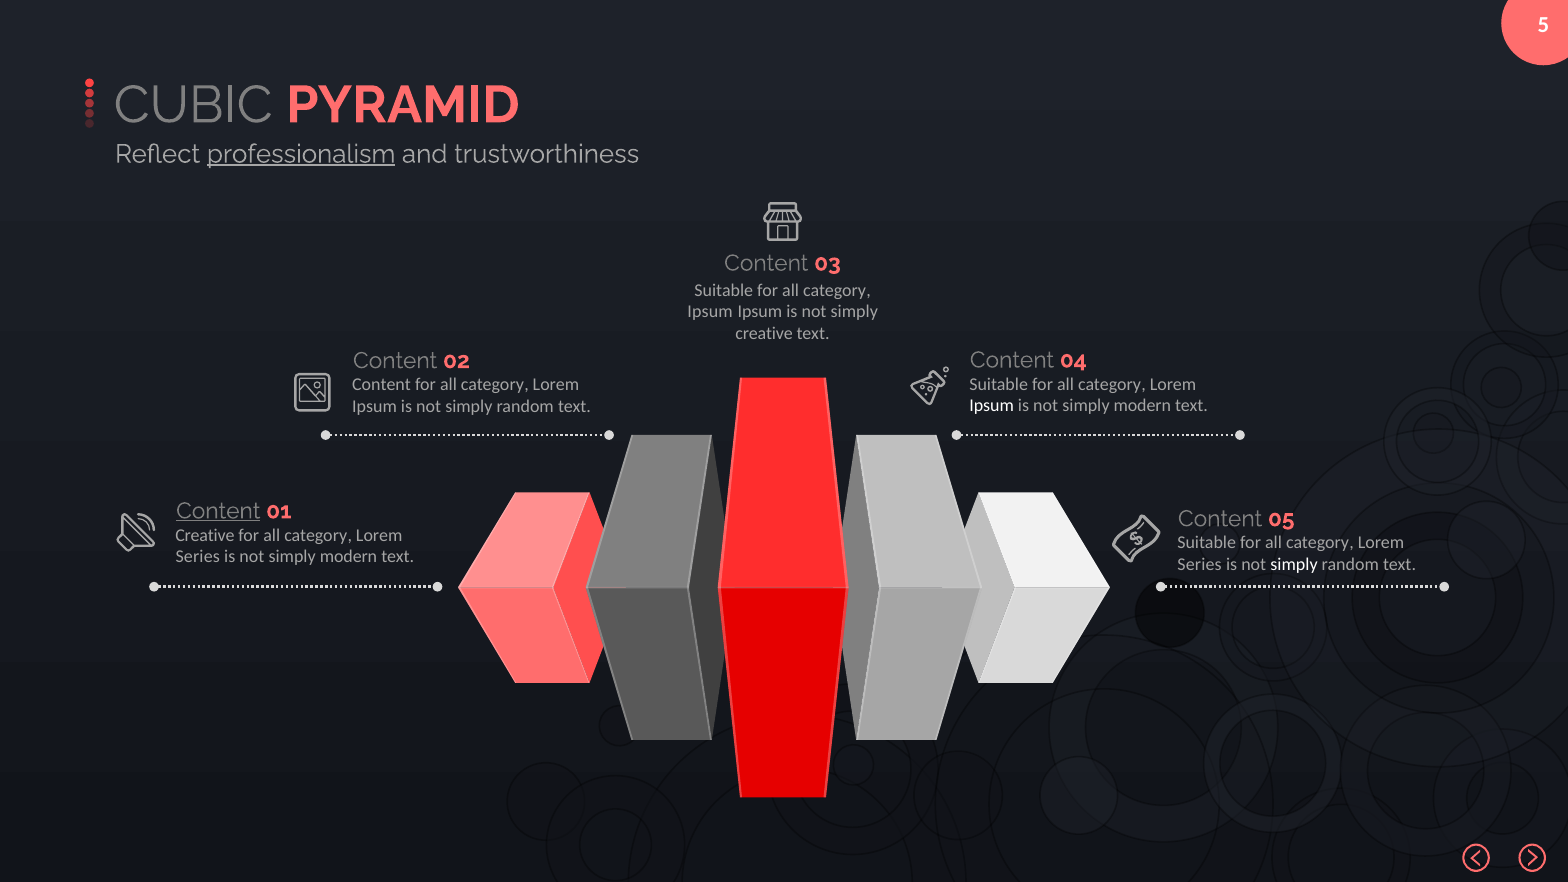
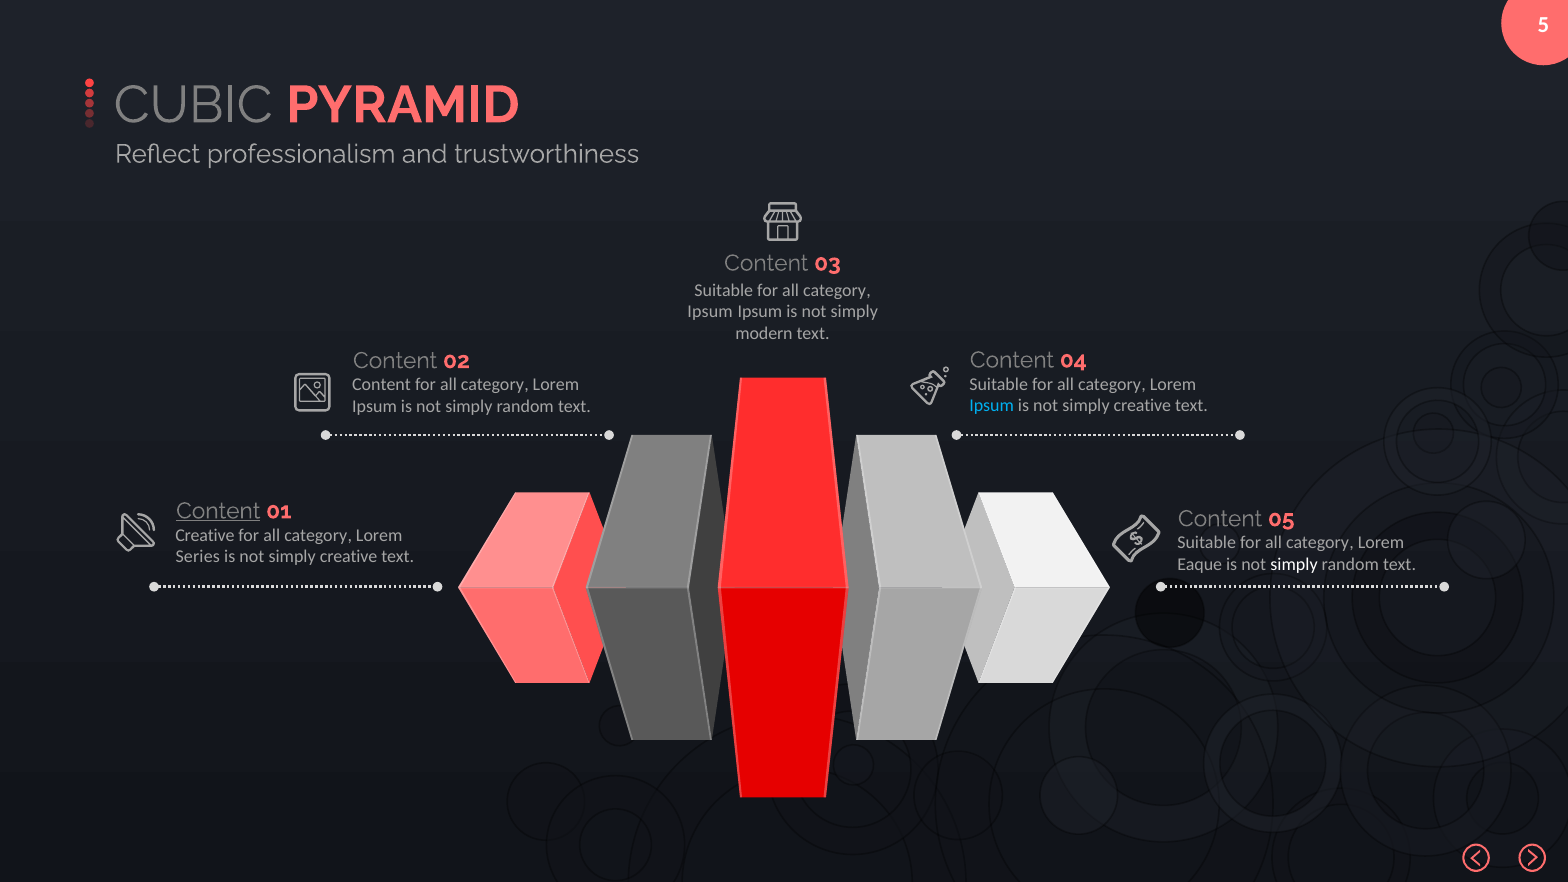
professionalism underline: present -> none (301, 154)
creative: creative -> modern (764, 333)
Ipsum colour: white -> light blue (992, 406)
modern: modern -> creative (1142, 406)
modern: modern -> creative (349, 557)
Series: Series -> Eaque (1200, 565)
